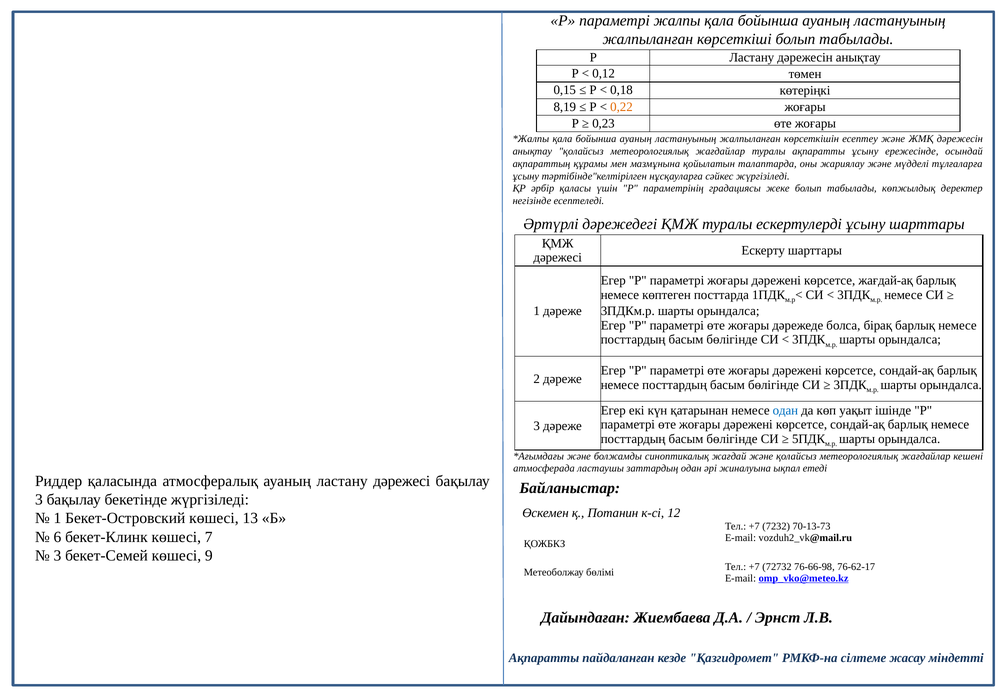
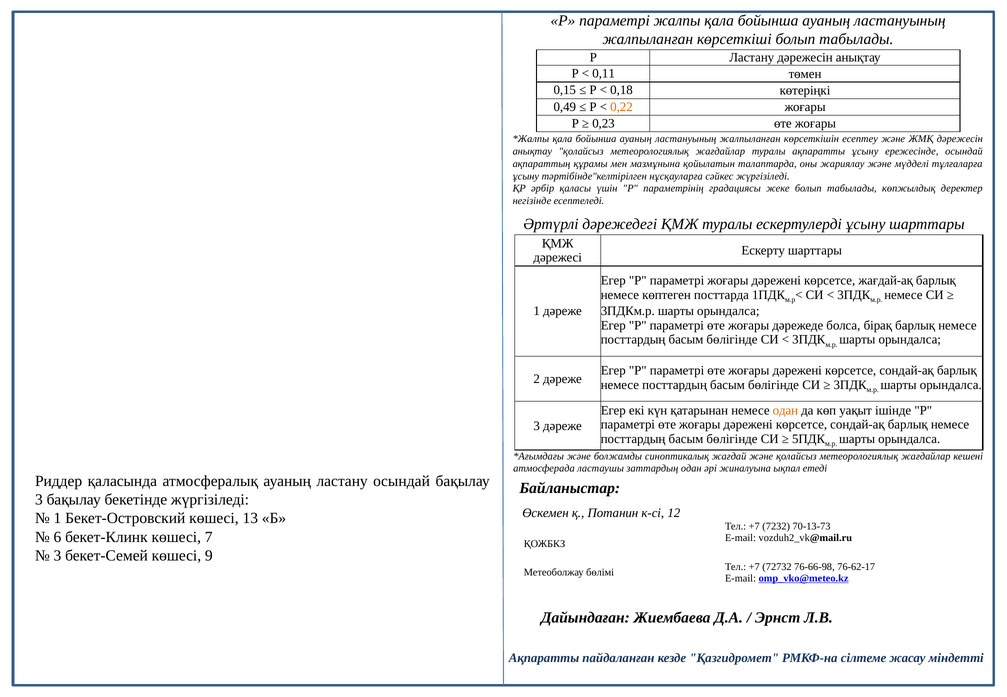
0,12: 0,12 -> 0,11 (604, 74)
8,19: 8,19 -> 0,49 (565, 107)
одан colour: blue -> orange (785, 411)
ластану дәрежесі: дәрежесі -> осындай (402, 481)
